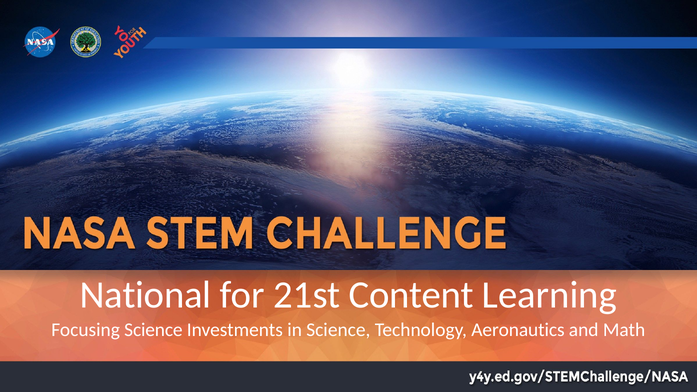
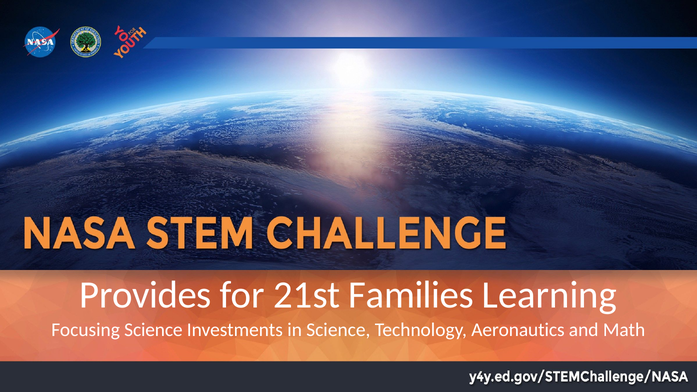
National: National -> Provides (146, 295)
Content: Content -> Families (411, 295)
